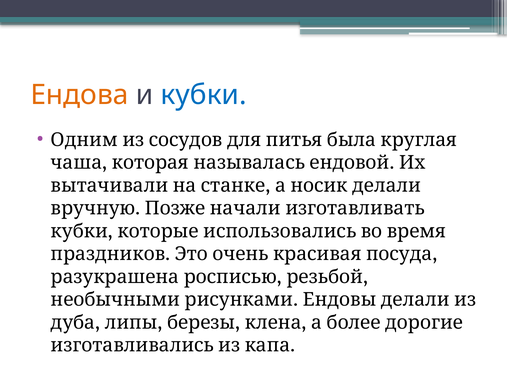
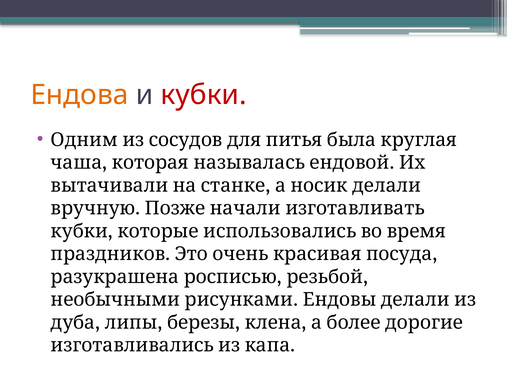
кубки colour: blue -> red (204, 95)
